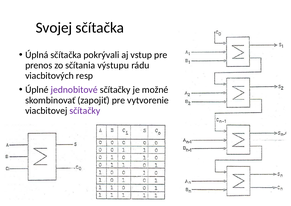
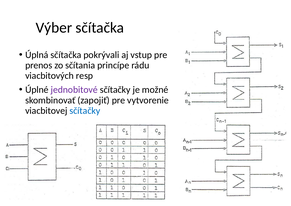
Svojej: Svojej -> Výber (54, 28)
výstupu: výstupu -> princípe (113, 65)
sčítačky colour: purple -> blue (85, 110)
